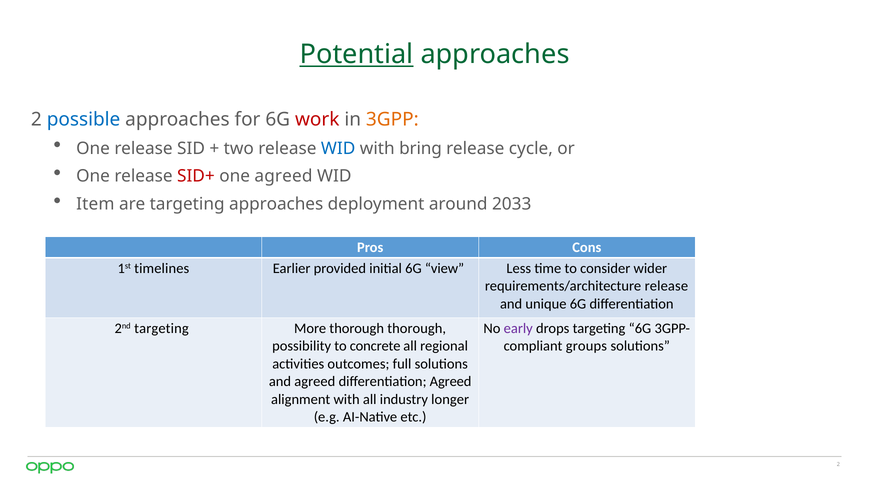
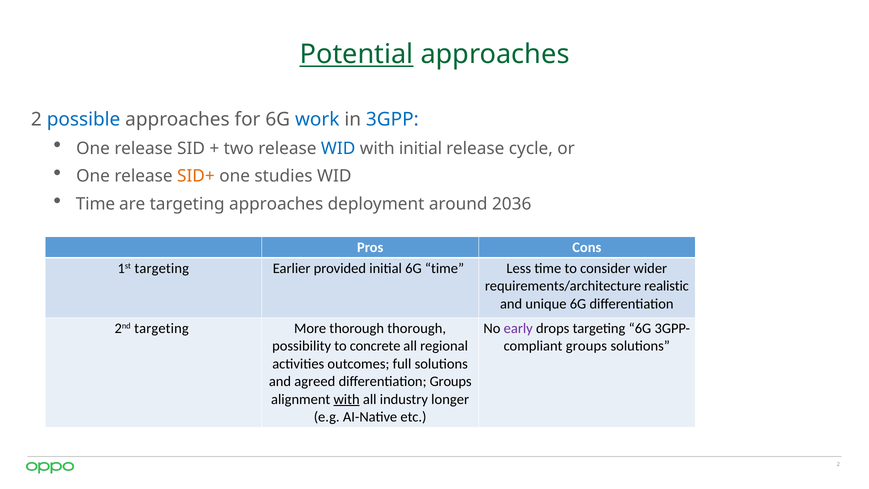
work colour: red -> blue (317, 119)
3GPP colour: orange -> blue (392, 119)
with bring: bring -> initial (421, 148)
SID+ colour: red -> orange (196, 176)
one agreed: agreed -> studies (284, 176)
Item: Item -> Time (95, 204)
2033: 2033 -> 2036 (512, 204)
1st timelines: timelines -> targeting (162, 268)
6G view: view -> time (445, 268)
requirements/architecture release: release -> realistic (667, 286)
differentiation Agreed: Agreed -> Groups (451, 381)
with underline: none -> present (347, 399)
